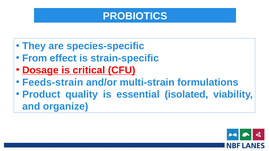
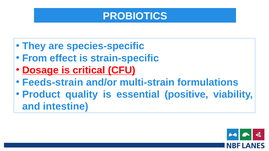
isolated: isolated -> positive (186, 95)
organize: organize -> intestine (66, 107)
